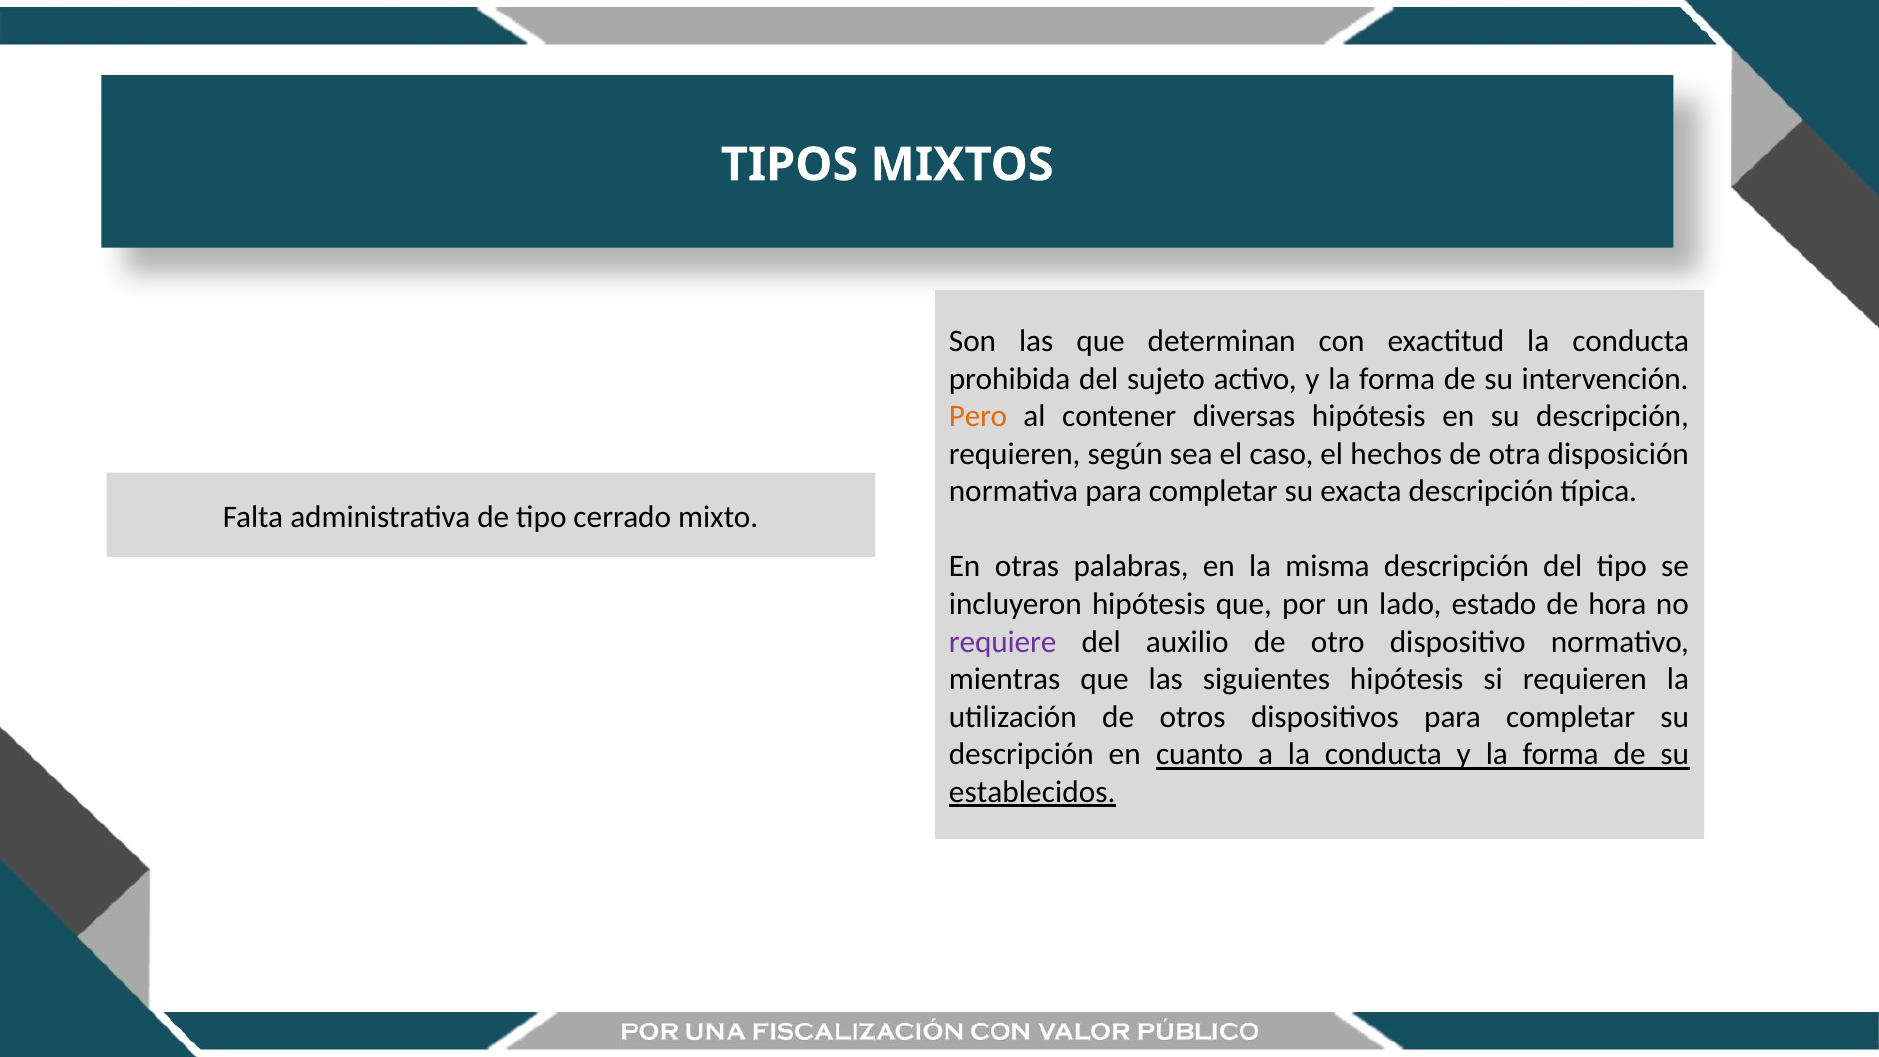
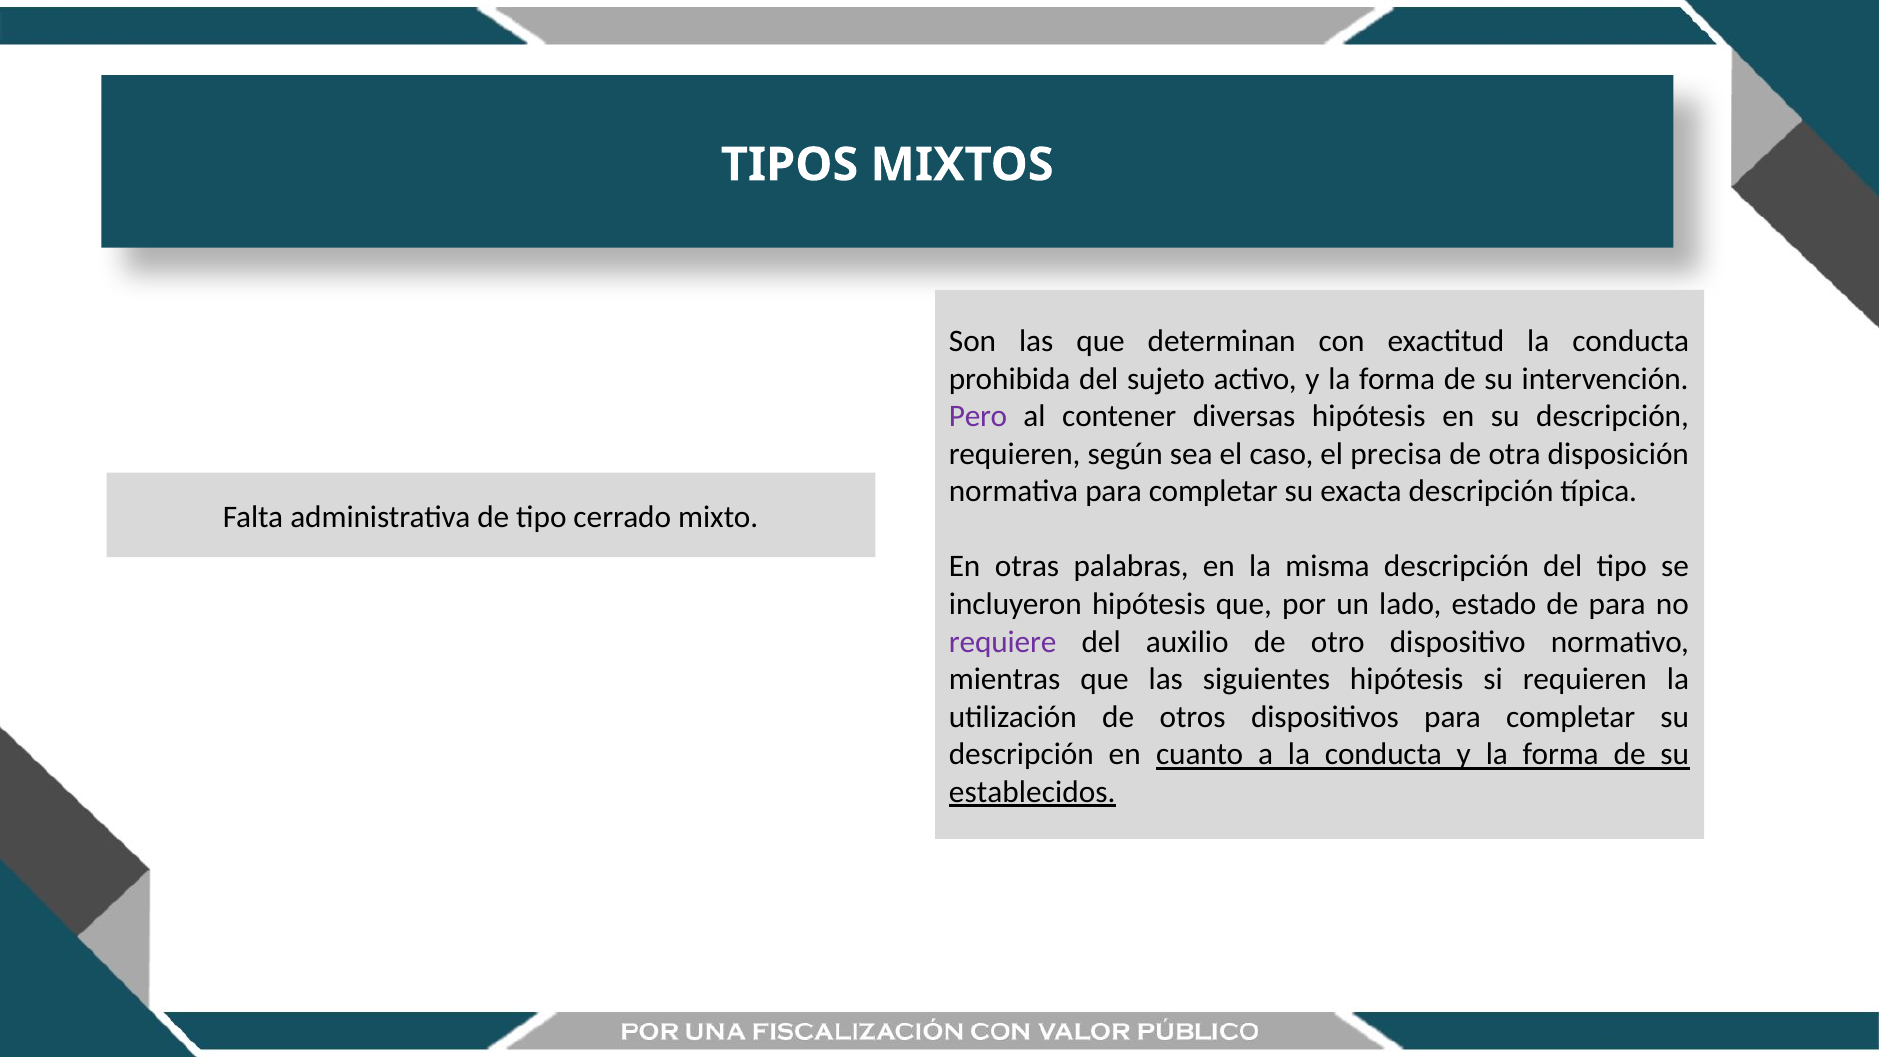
Pero colour: orange -> purple (978, 416)
hechos: hechos -> precisa (1396, 454)
de hora: hora -> para (1617, 604)
